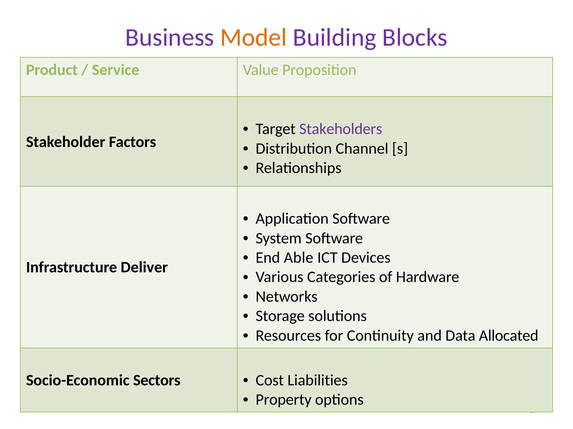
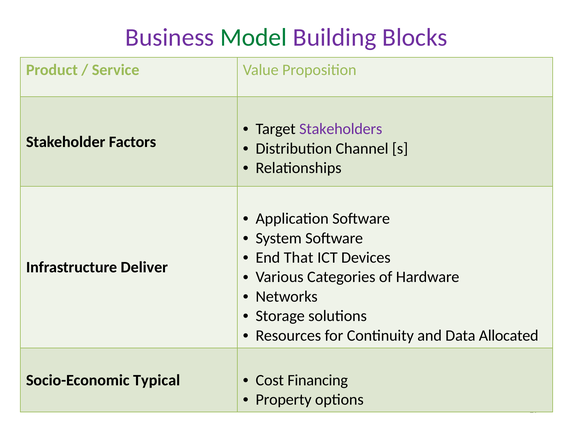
Model colour: orange -> green (254, 38)
Able: Able -> That (299, 258)
Sectors: Sectors -> Typical (157, 381)
Liabilities: Liabilities -> Financing (318, 381)
